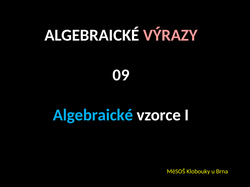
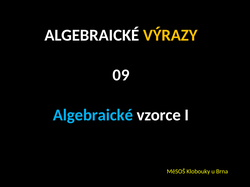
VÝRAZY colour: pink -> yellow (170, 35)
